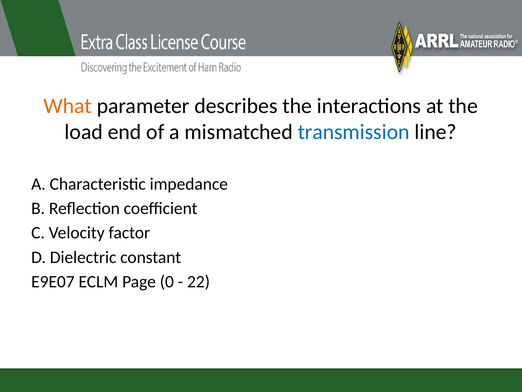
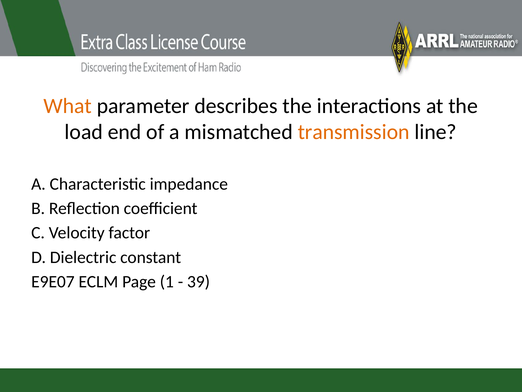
transmission colour: blue -> orange (354, 132)
0: 0 -> 1 (167, 281)
22: 22 -> 39 (199, 281)
